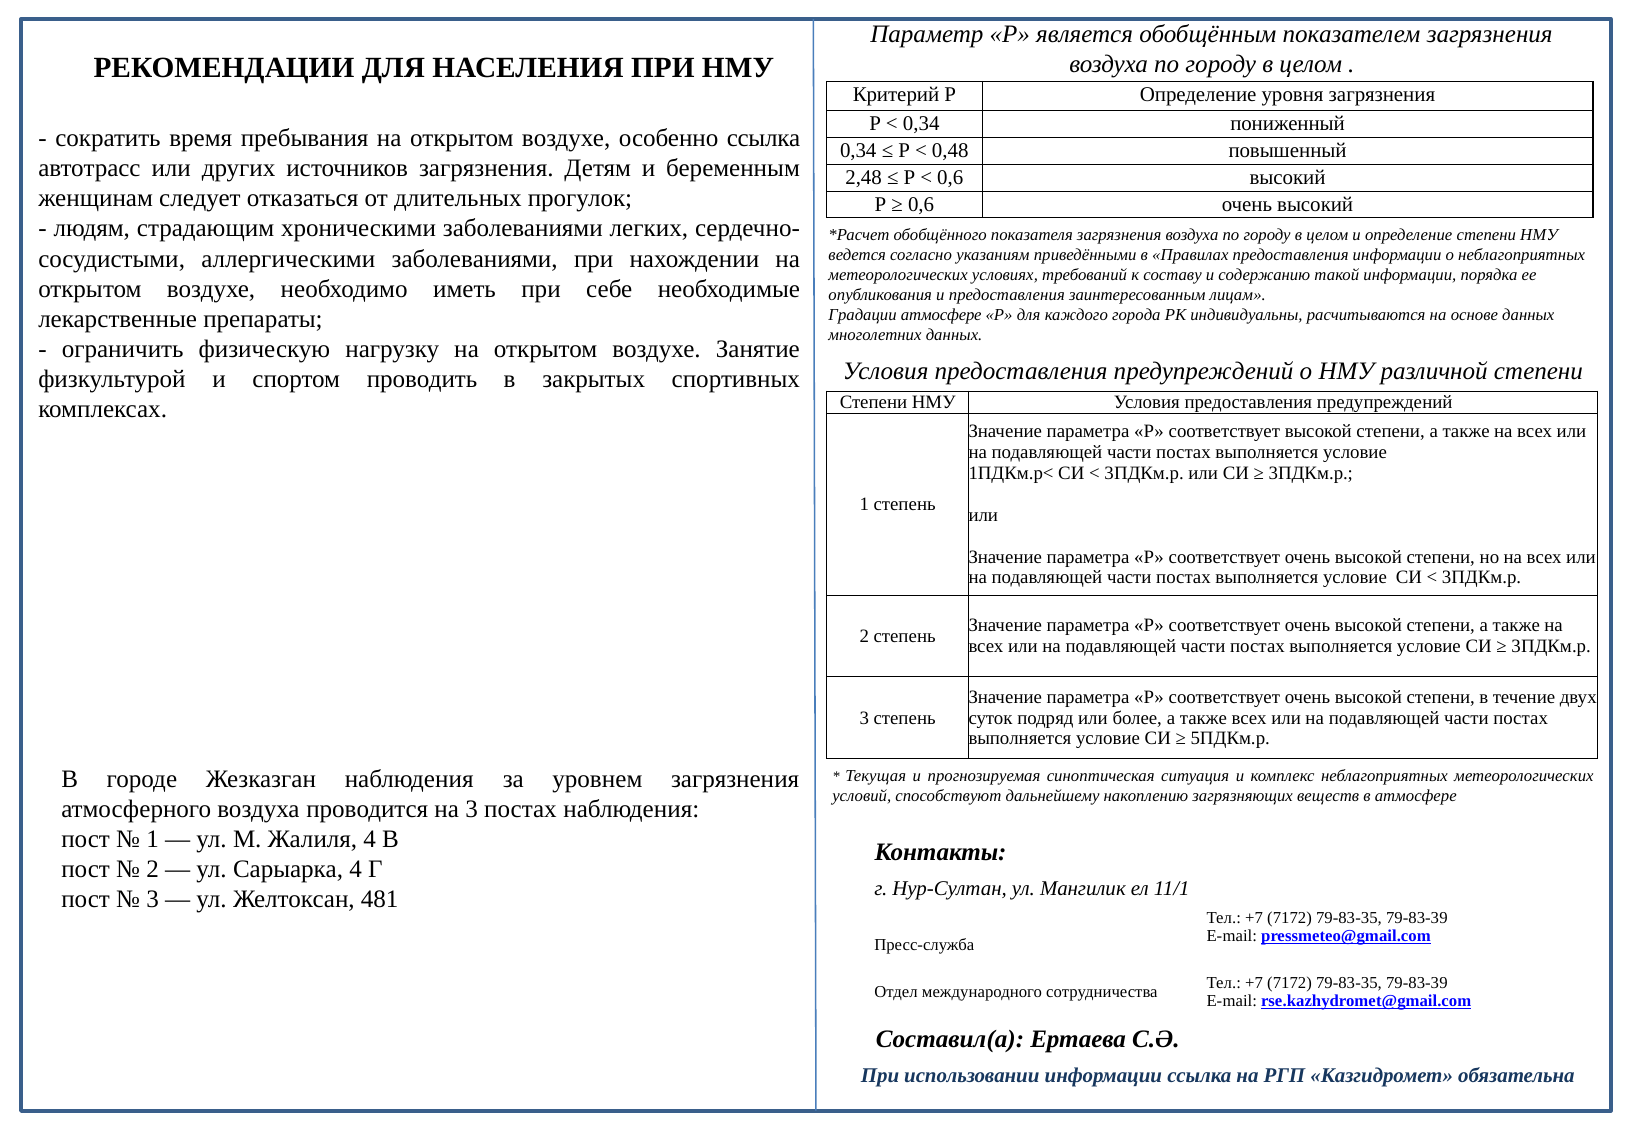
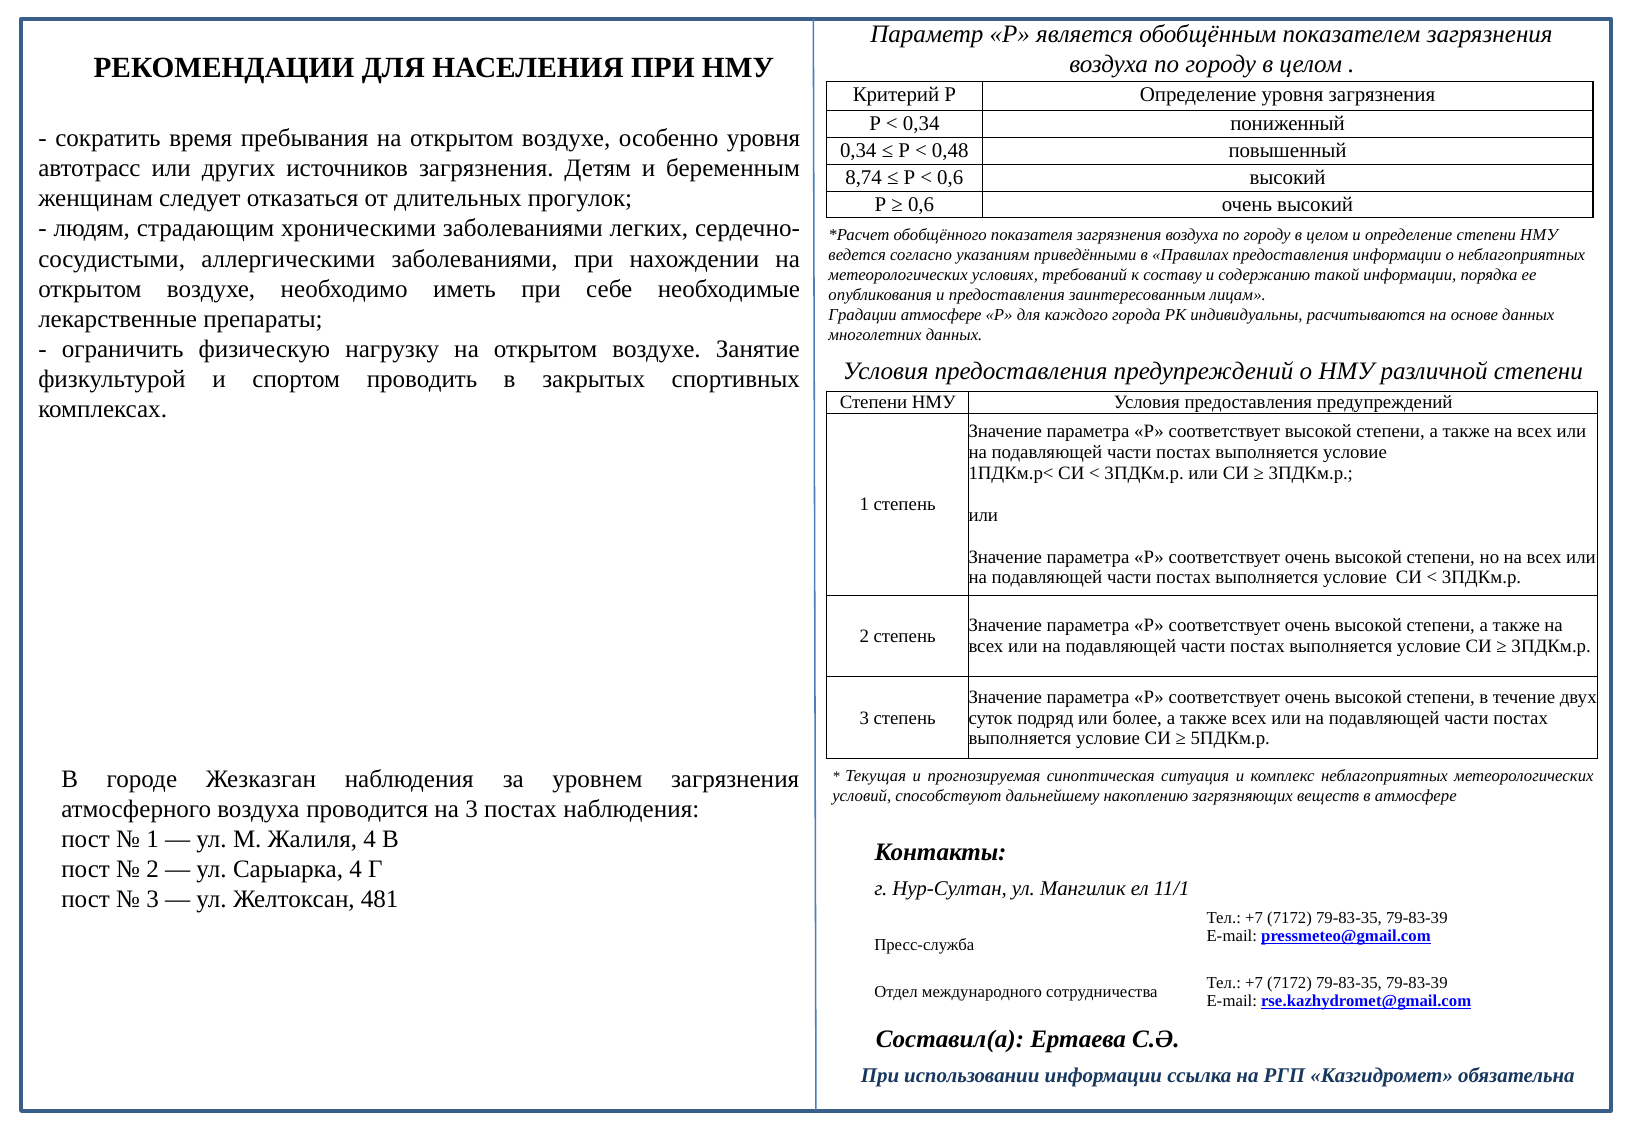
особенно ссылка: ссылка -> уровня (764, 138)
2,48: 2,48 -> 8,74 (864, 177)
